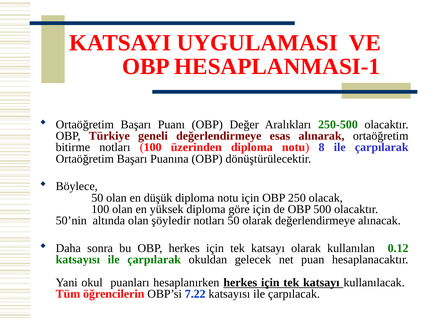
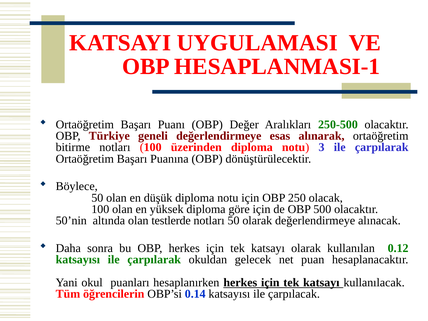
8: 8 -> 3 (321, 147)
şöyledir: şöyledir -> testlerde (171, 221)
7.22: 7.22 -> 0.14 (195, 294)
